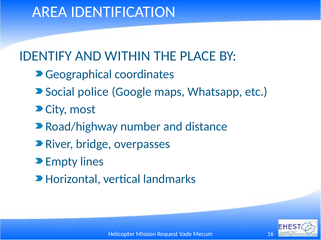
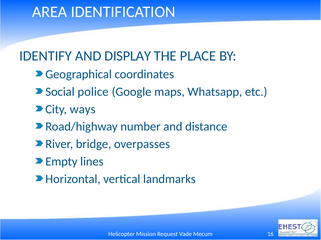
WITHIN: WITHIN -> DISPLAY (128, 56)
most: most -> ways (83, 109)
